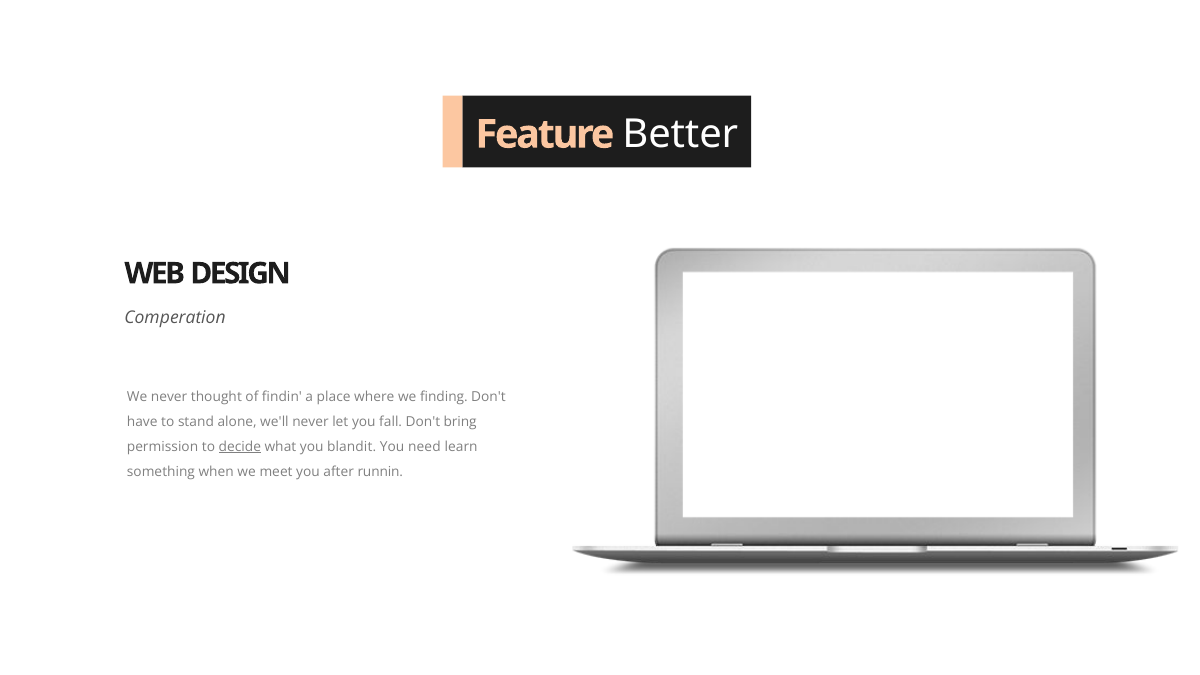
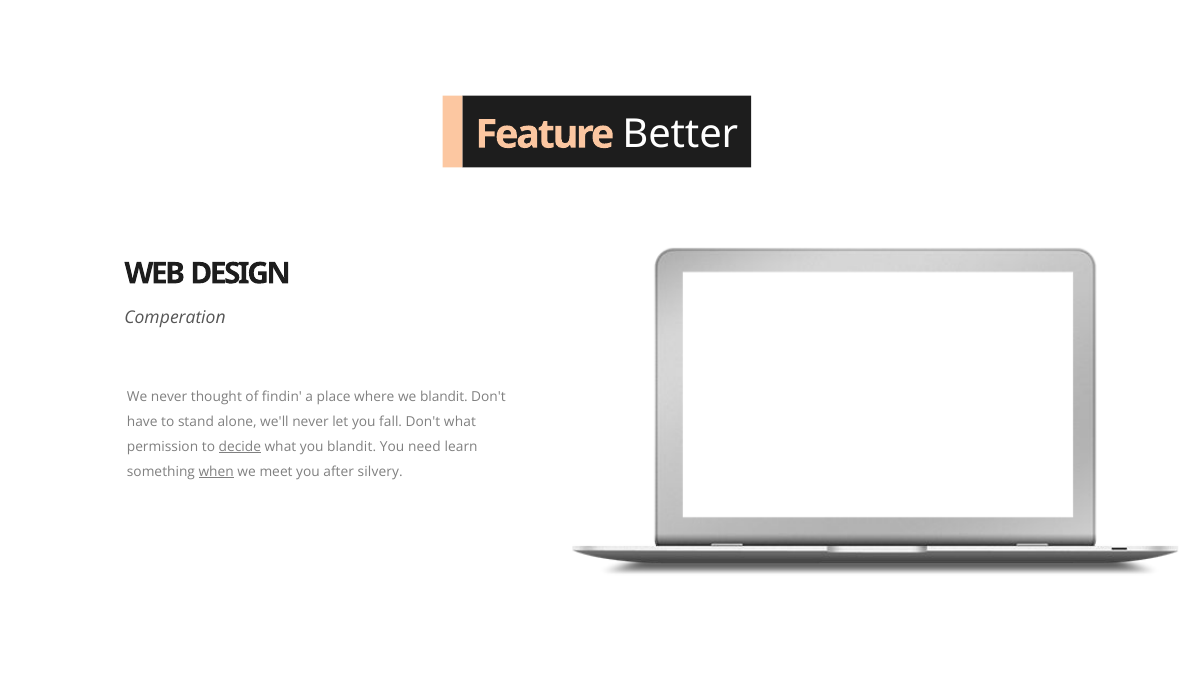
we finding: finding -> blandit (444, 397)
Don't bring: bring -> what (460, 422)
when underline: none -> present (216, 471)
runnin: runnin -> silvery (380, 471)
